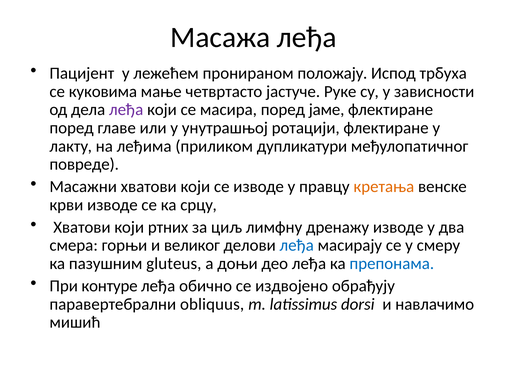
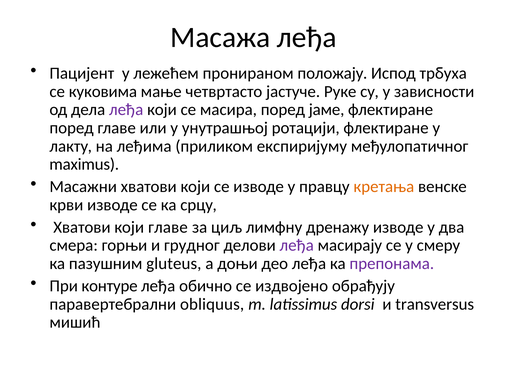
дупликатури: дупликатури -> експиријуму (302, 146)
повреде: повреде -> maximus (84, 165)
који ртних: ртних -> главе (168, 227)
великог: великог -> грудног (192, 246)
леђа colour: blue -> purple (297, 246)
препонама colour: blue -> purple (392, 264)
навлачимо: навлачимо -> transversus (435, 304)
